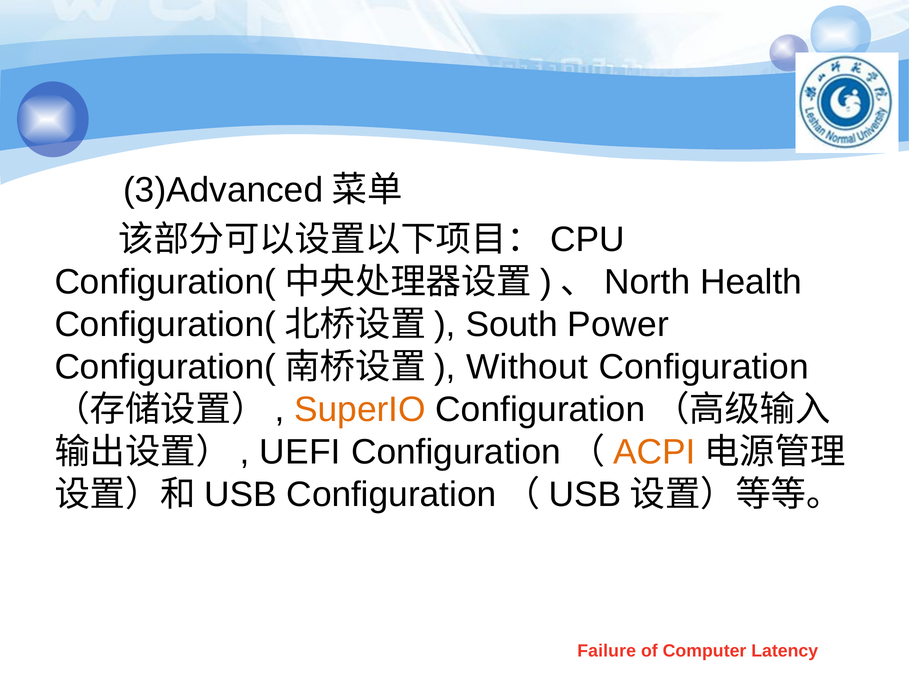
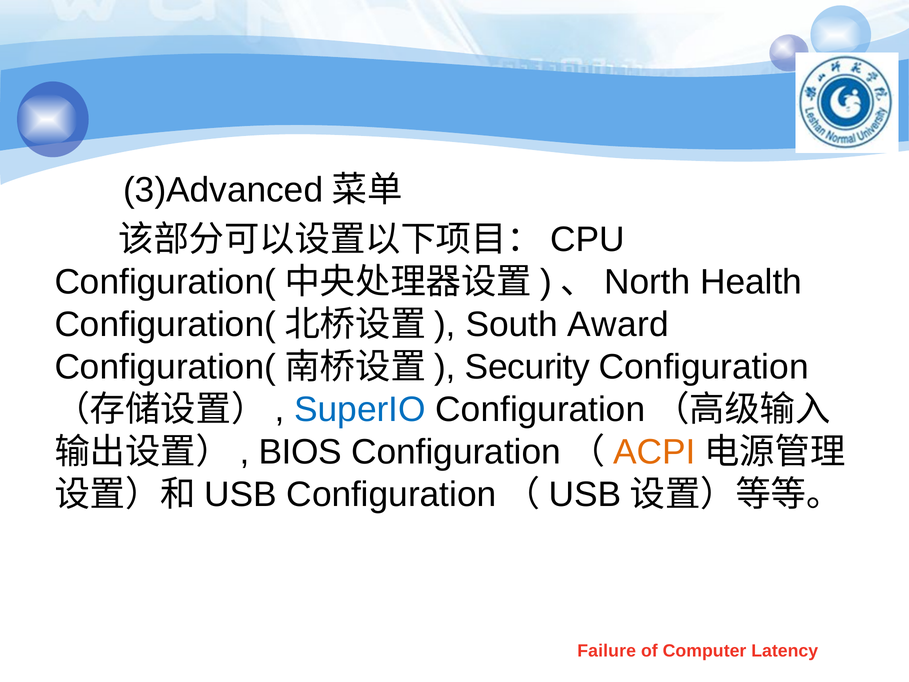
Power: Power -> Award (618, 325)
Without: Without -> Security (528, 367)
SuperIO colour: orange -> blue (360, 409)
UEFI: UEFI -> BIOS (300, 452)
